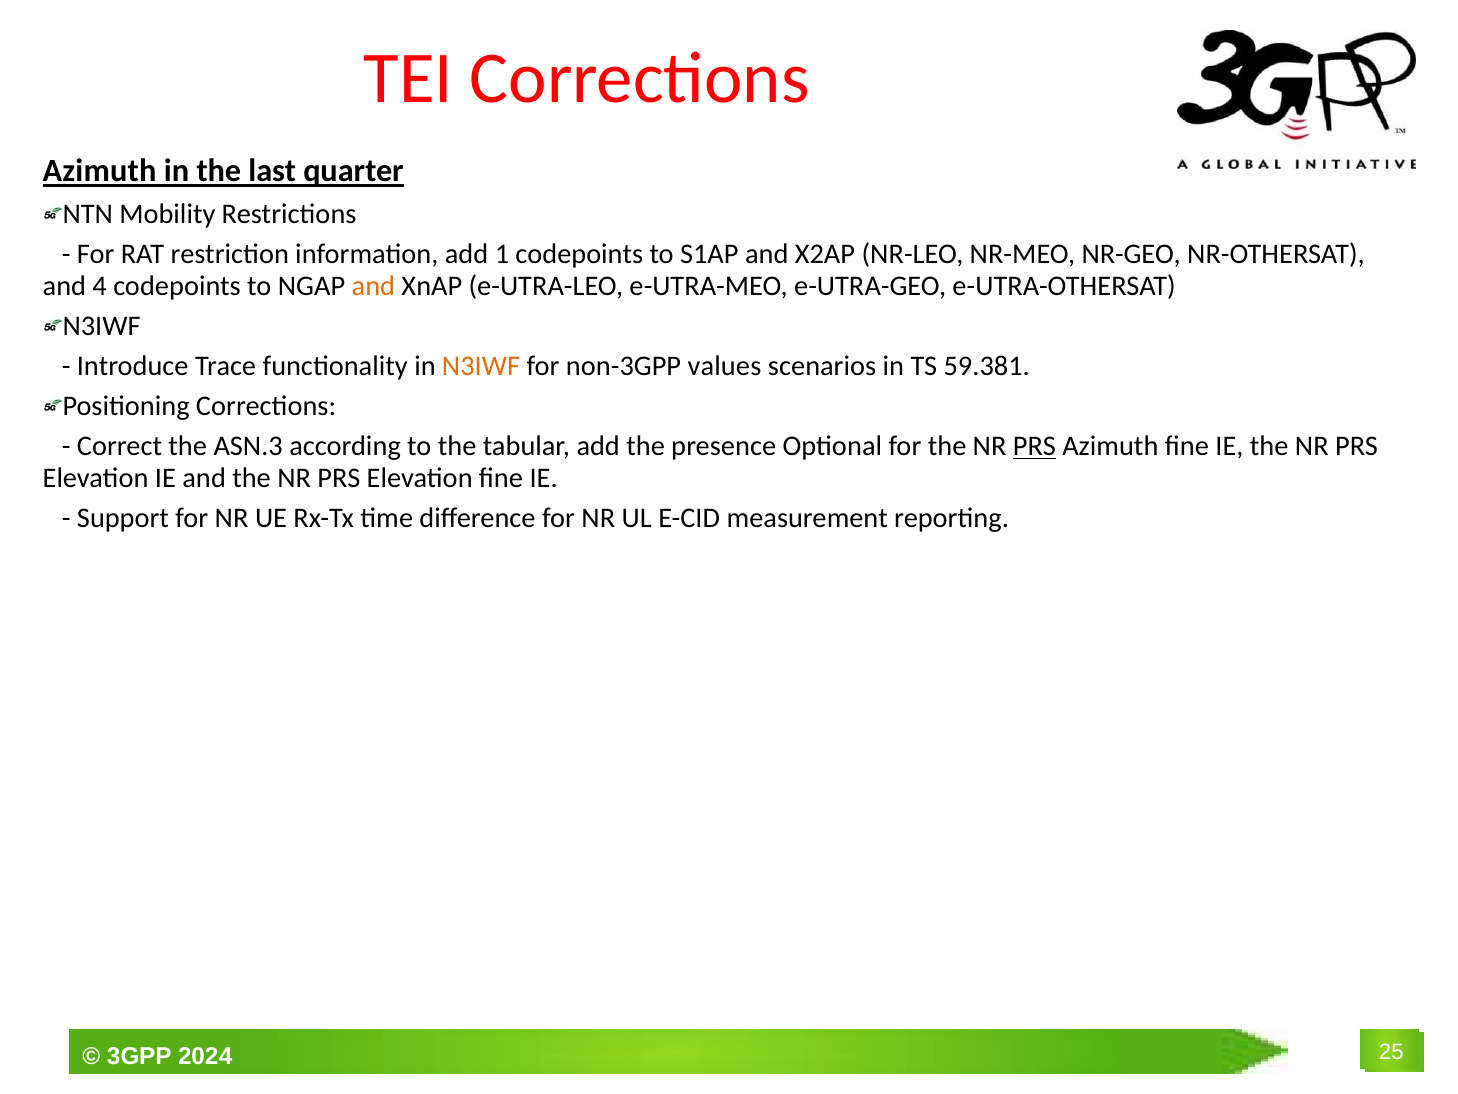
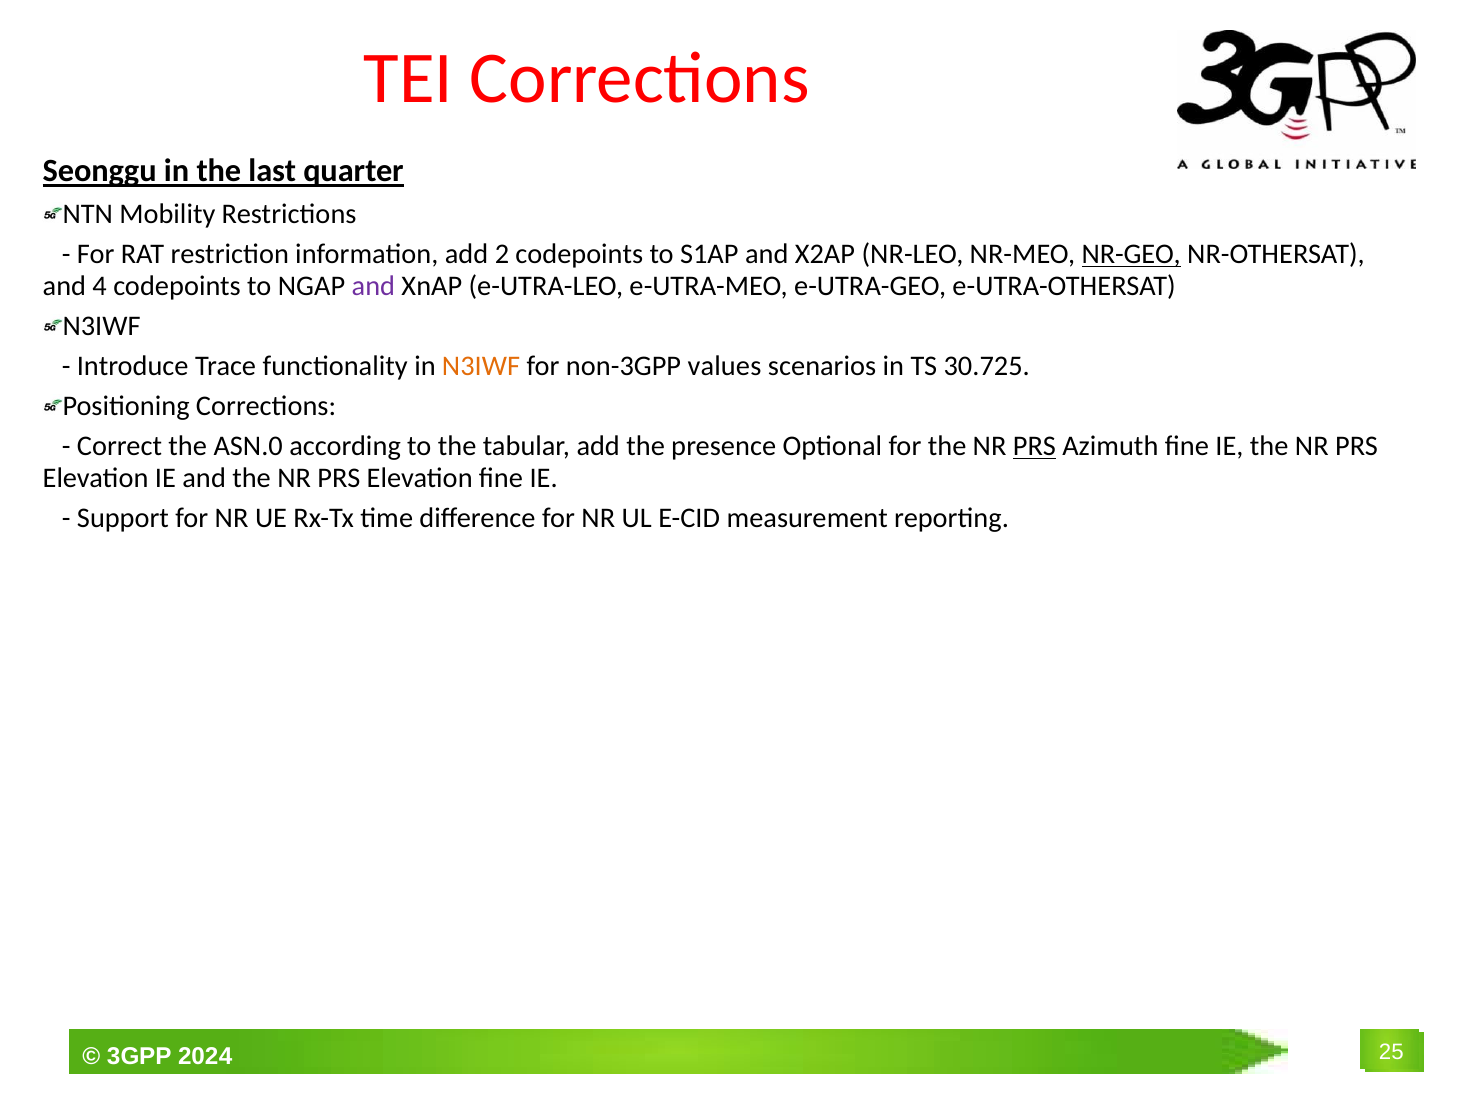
Azimuth: Azimuth -> Seonggu (100, 171)
1: 1 -> 2 (502, 254)
NR-GEO underline: none -> present (1131, 254)
and colour: orange -> purple (373, 286)
59.381: 59.381 -> 30.725 (987, 366)
ASN.3: ASN.3 -> ASN.0 (248, 446)
